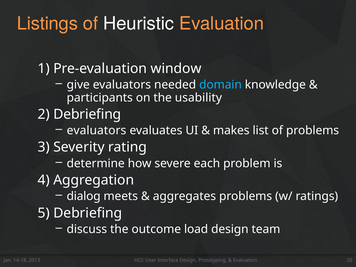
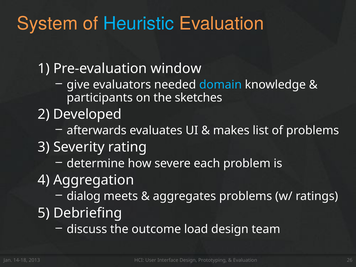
Listings: Listings -> System (47, 24)
Heuristic colour: white -> light blue (139, 24)
usability: usability -> sketches (198, 98)
2 Debriefing: Debriefing -> Developed (87, 114)
evaluators: evaluators -> afterwards (97, 130)
